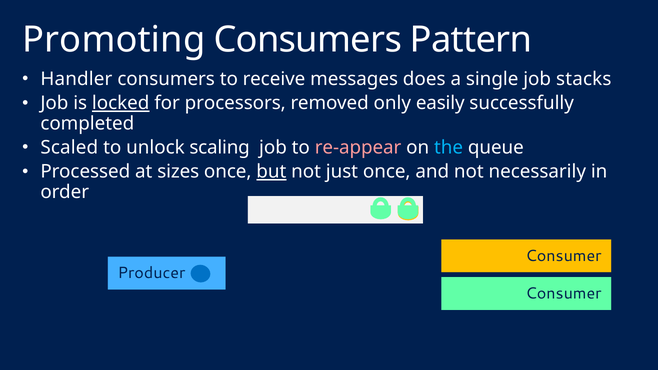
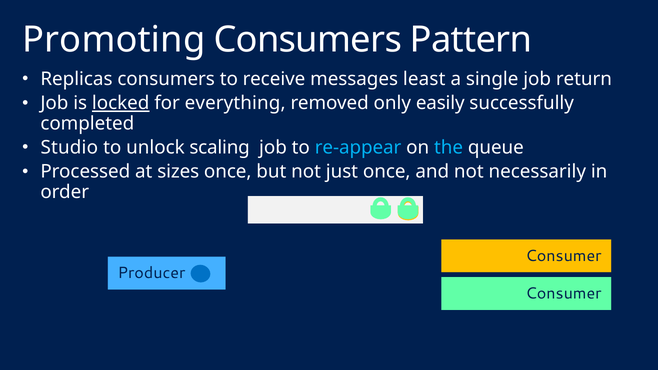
Handler: Handler -> Replicas (76, 79)
does: does -> least (424, 79)
stacks: stacks -> return (584, 79)
processors: processors -> everything (235, 103)
Scaled: Scaled -> Studio (69, 148)
re-appear colour: pink -> light blue (358, 148)
but underline: present -> none (271, 172)
